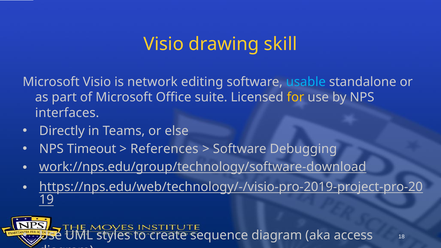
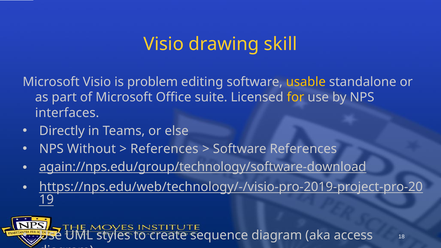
network: network -> problem (153, 82)
usable colour: light blue -> yellow (306, 82)
Timeout: Timeout -> Without (91, 149)
Software Debugging: Debugging -> References (303, 149)
work://nps.edu/group/technology/software-download: work://nps.edu/group/technology/software-download -> again://nps.edu/group/technology/software-download (203, 167)
